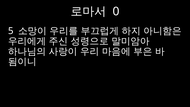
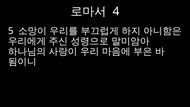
0: 0 -> 4 (116, 11)
